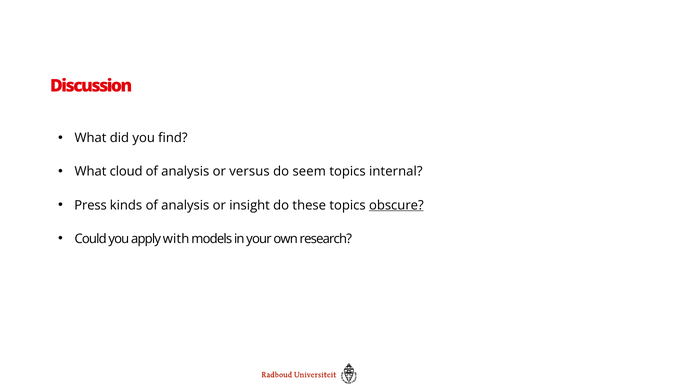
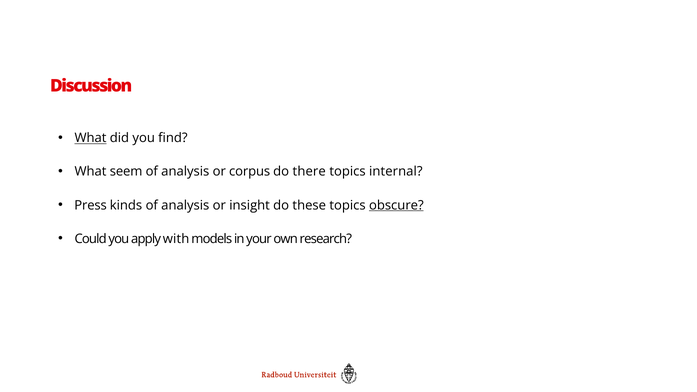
What underline: none -> present (90, 138)
cloud: cloud -> seem (126, 172)
versus: versus -> corpus (250, 172)
seem: seem -> there (309, 172)
